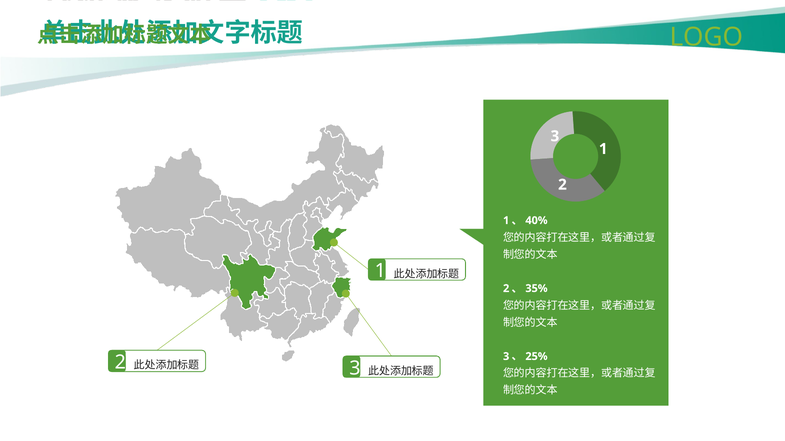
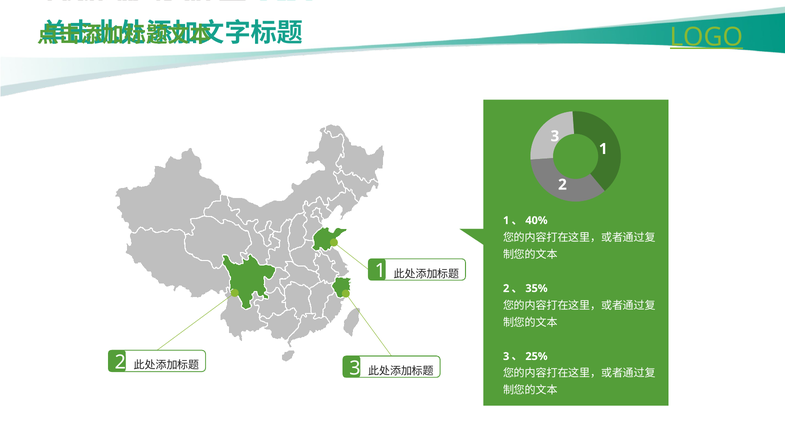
LOGO underline: none -> present (706, 37)
